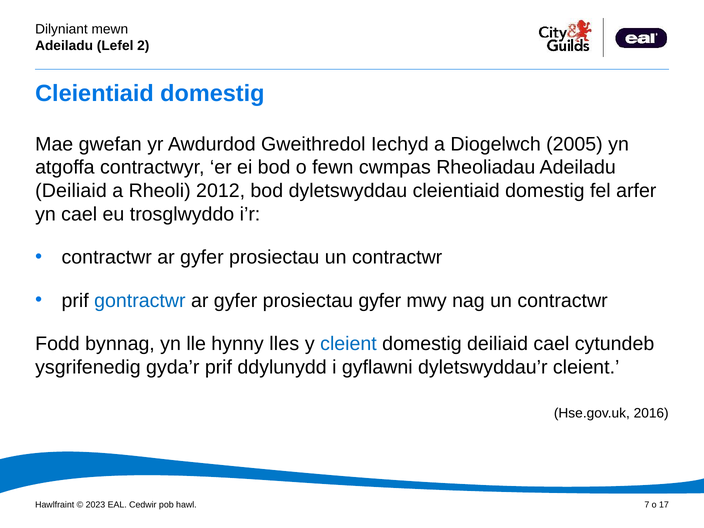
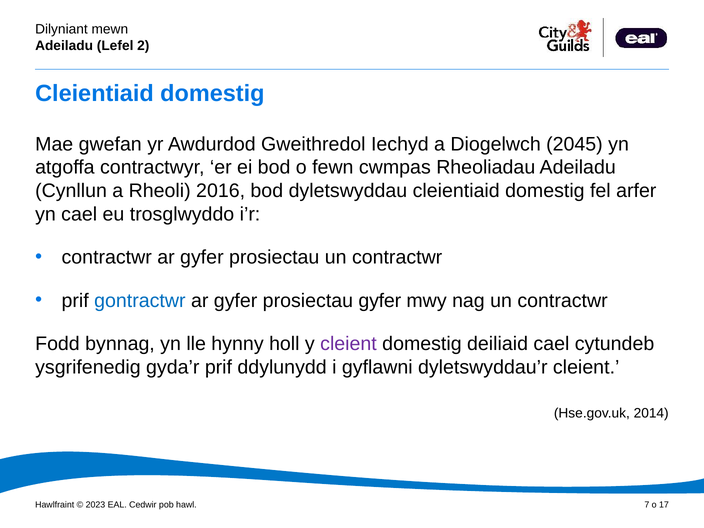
2005: 2005 -> 2045 (574, 144)
Deiliaid: Deiliaid -> Cynllun (71, 191)
2012: 2012 -> 2016 (221, 191)
lles: lles -> holl (284, 344)
cleient colour: blue -> purple (348, 344)
2016: 2016 -> 2014 (651, 413)
